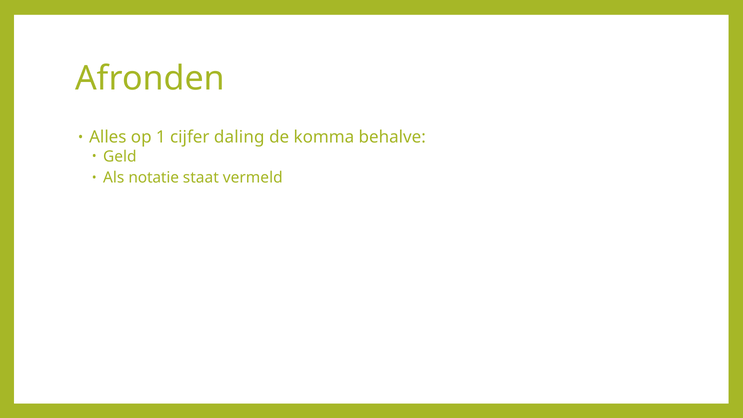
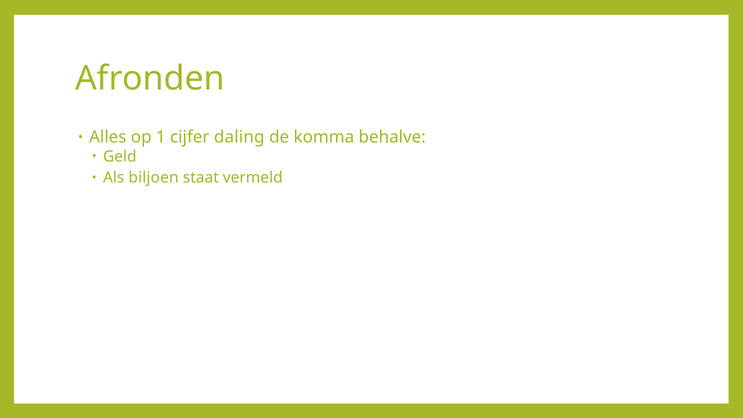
notatie: notatie -> biljoen (154, 178)
